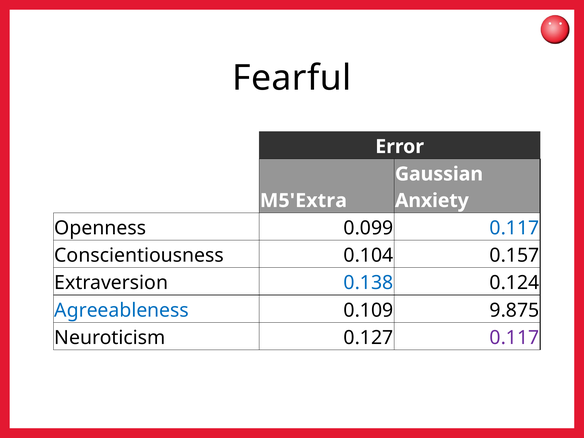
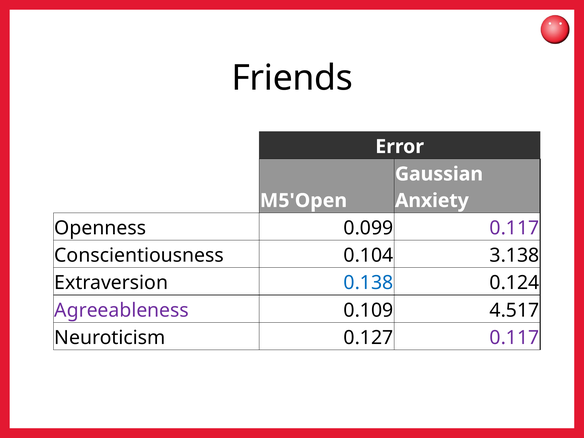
Fearful: Fearful -> Friends (292, 78)
M5'Extra: M5'Extra -> M5'Open (303, 201)
0.117 colour: blue -> purple (514, 228)
0.157: 0.157 -> 3.138 (514, 255)
Agreeableness colour: blue -> purple (122, 310)
9.875: 9.875 -> 4.517 (514, 310)
